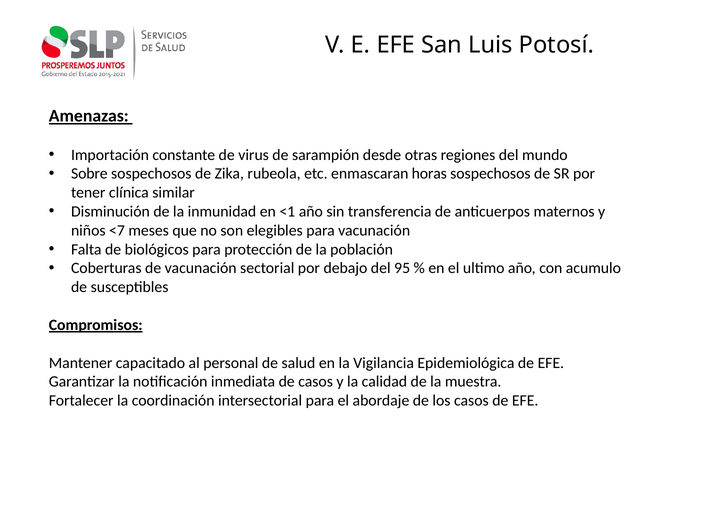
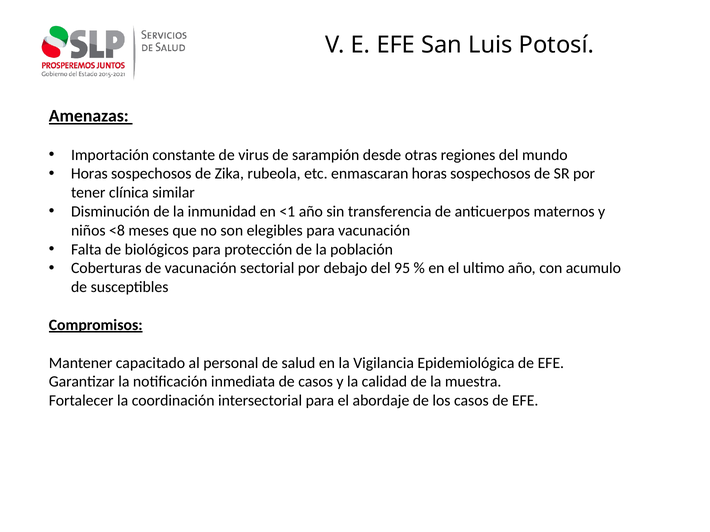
Sobre: Sobre -> Horas (89, 174)
<7: <7 -> <8 (117, 231)
